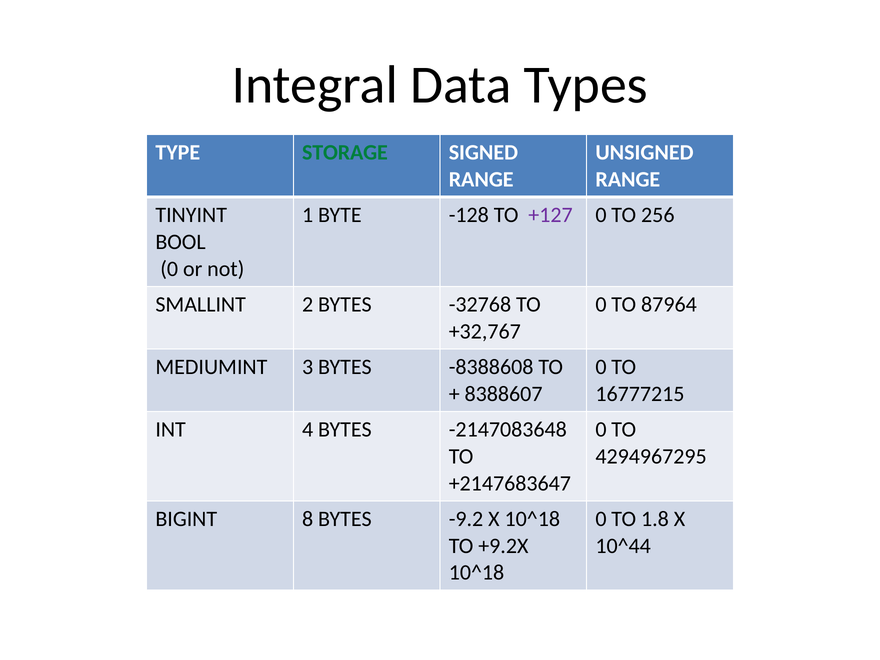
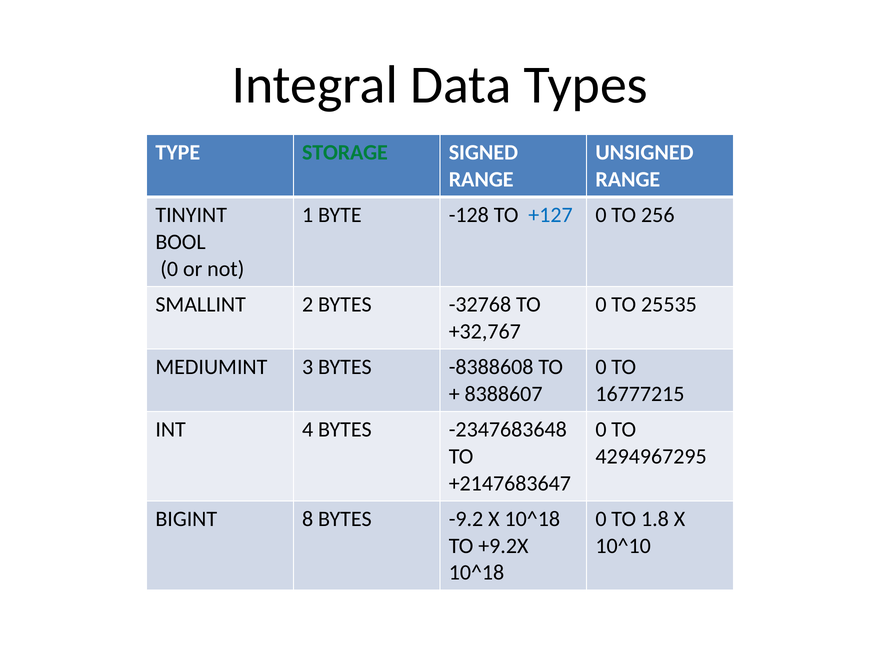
+127 colour: purple -> blue (550, 215)
87964: 87964 -> 25535 (669, 304)
-2147083648: -2147083648 -> -2347683648 (508, 430)
10^44: 10^44 -> 10^10 (623, 546)
